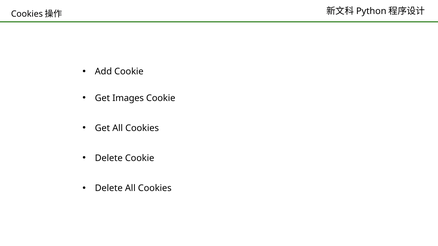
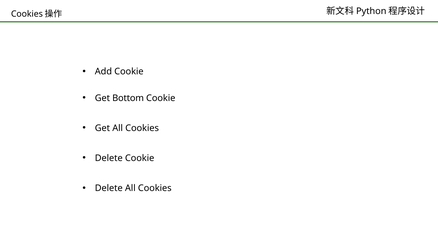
Images: Images -> Bottom (128, 98)
